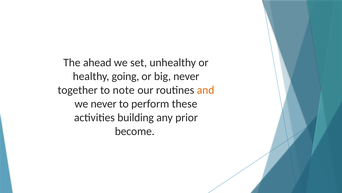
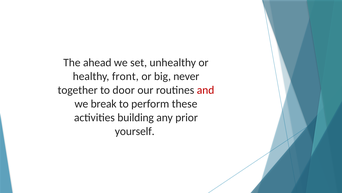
going: going -> front (125, 76)
note: note -> door (124, 90)
and colour: orange -> red (206, 90)
we never: never -> break (104, 103)
become: become -> yourself (135, 131)
